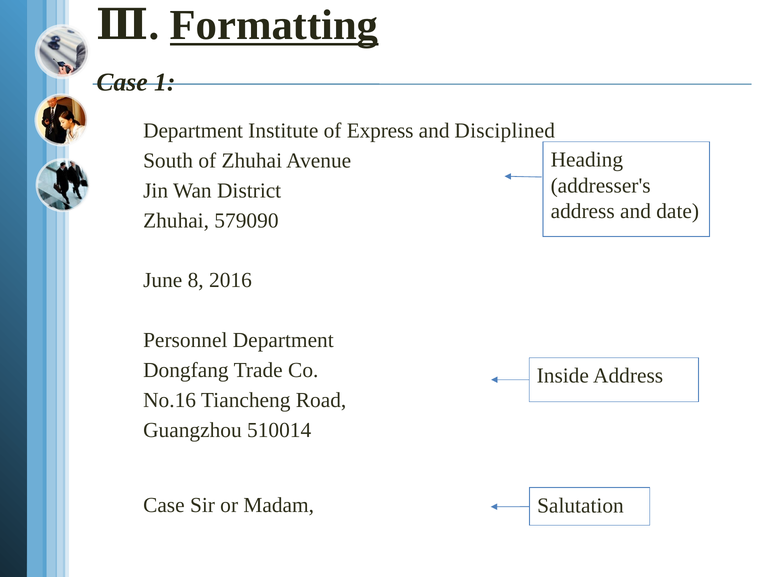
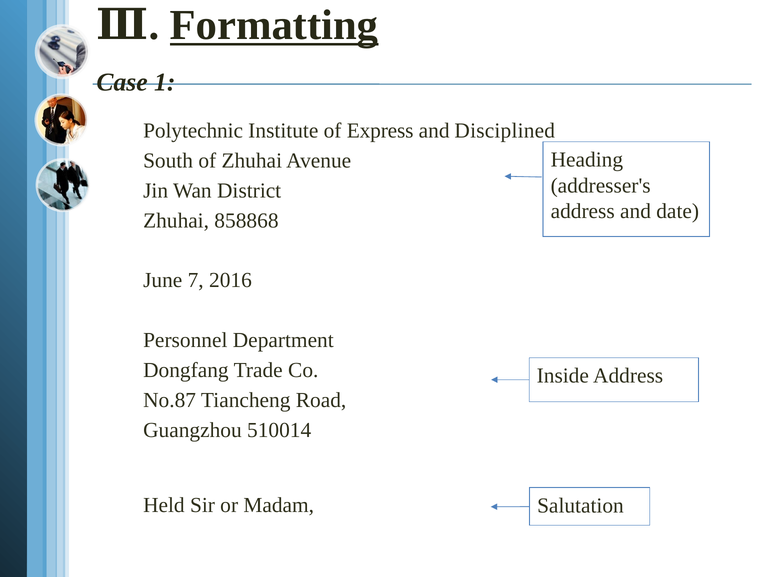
Department: Department -> Polytechnic (193, 131)
579090: 579090 -> 858868 (246, 220)
8: 8 -> 7 (196, 280)
No.16: No.16 -> No.87 (170, 400)
Case: Case -> Held (164, 505)
